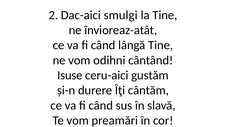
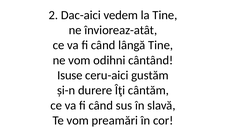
smulgi: smulgi -> vedem (121, 15)
